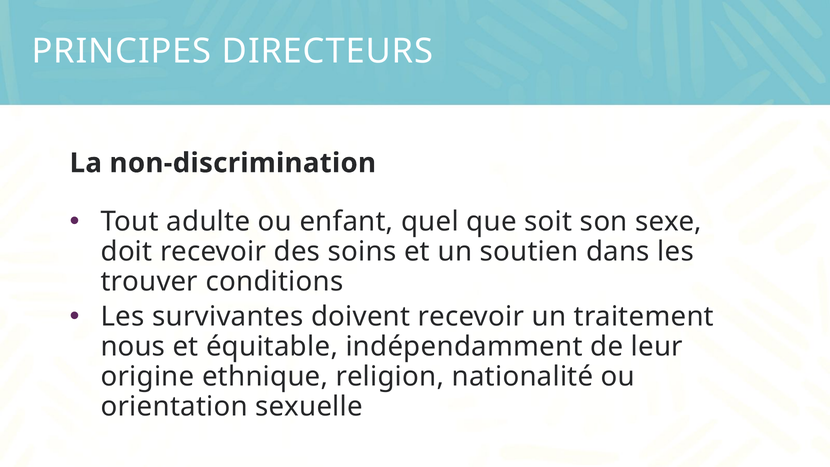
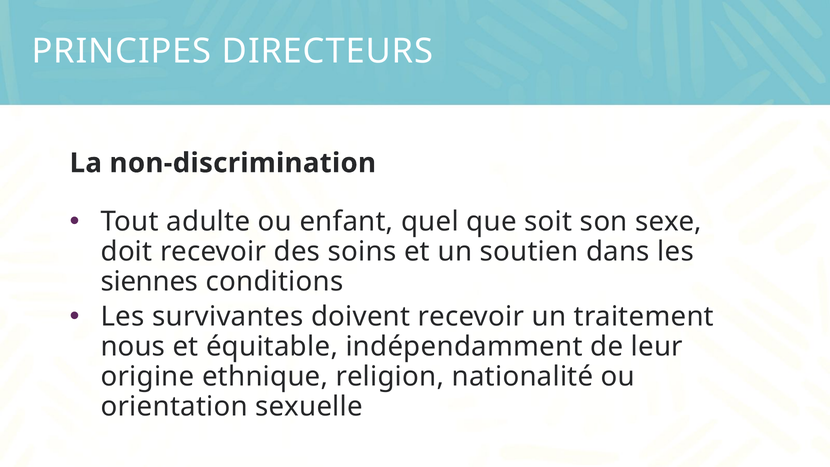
trouver: trouver -> siennes (149, 282)
